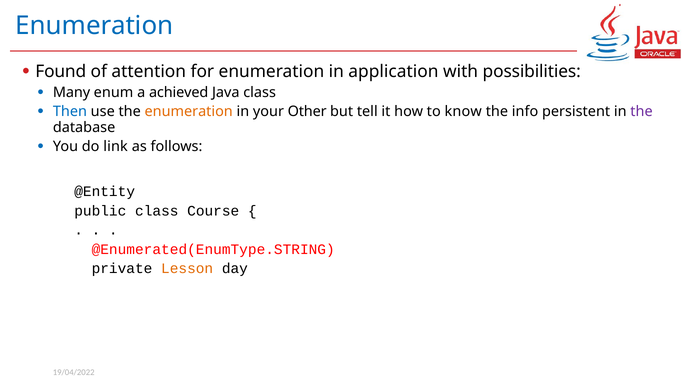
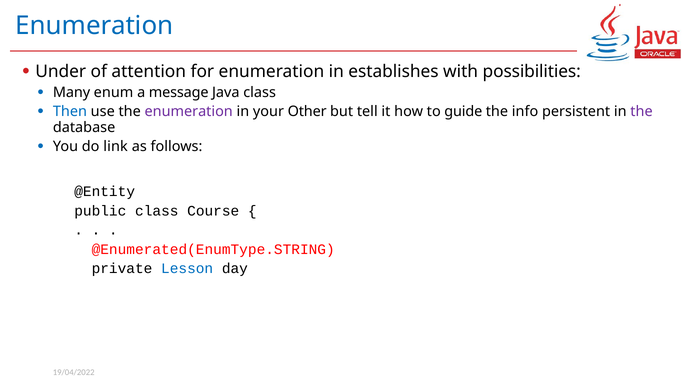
Found: Found -> Under (61, 72)
application: application -> establishes (393, 72)
achieved: achieved -> message (179, 92)
enumeration colour: orange -> purple (189, 112)
know: know -> guide (463, 112)
Lesson colour: orange -> blue (187, 268)
